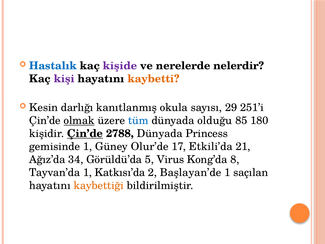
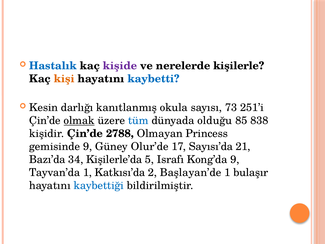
nelerdir: nelerdir -> kişilerle (239, 66)
kişi colour: purple -> orange (64, 79)
kaybetti colour: orange -> blue (154, 79)
29: 29 -> 73 (231, 107)
180: 180 -> 838 (259, 120)
Çin’de underline: present -> none (85, 133)
2788 Dünyada: Dünyada -> Olmayan (160, 133)
gemisinde 1: 1 -> 9 (88, 146)
Etkili’da: Etkili’da -> Sayısı’da (211, 146)
Ağız’da: Ağız’da -> Bazı’da (47, 159)
Görüldü’da: Görüldü’da -> Kişilerle’da (114, 159)
Virus: Virus -> Israfı (170, 159)
Kong’da 8: 8 -> 9 (235, 159)
saçılan: saçılan -> bulaşır (251, 172)
kaybettiği colour: orange -> blue (99, 185)
